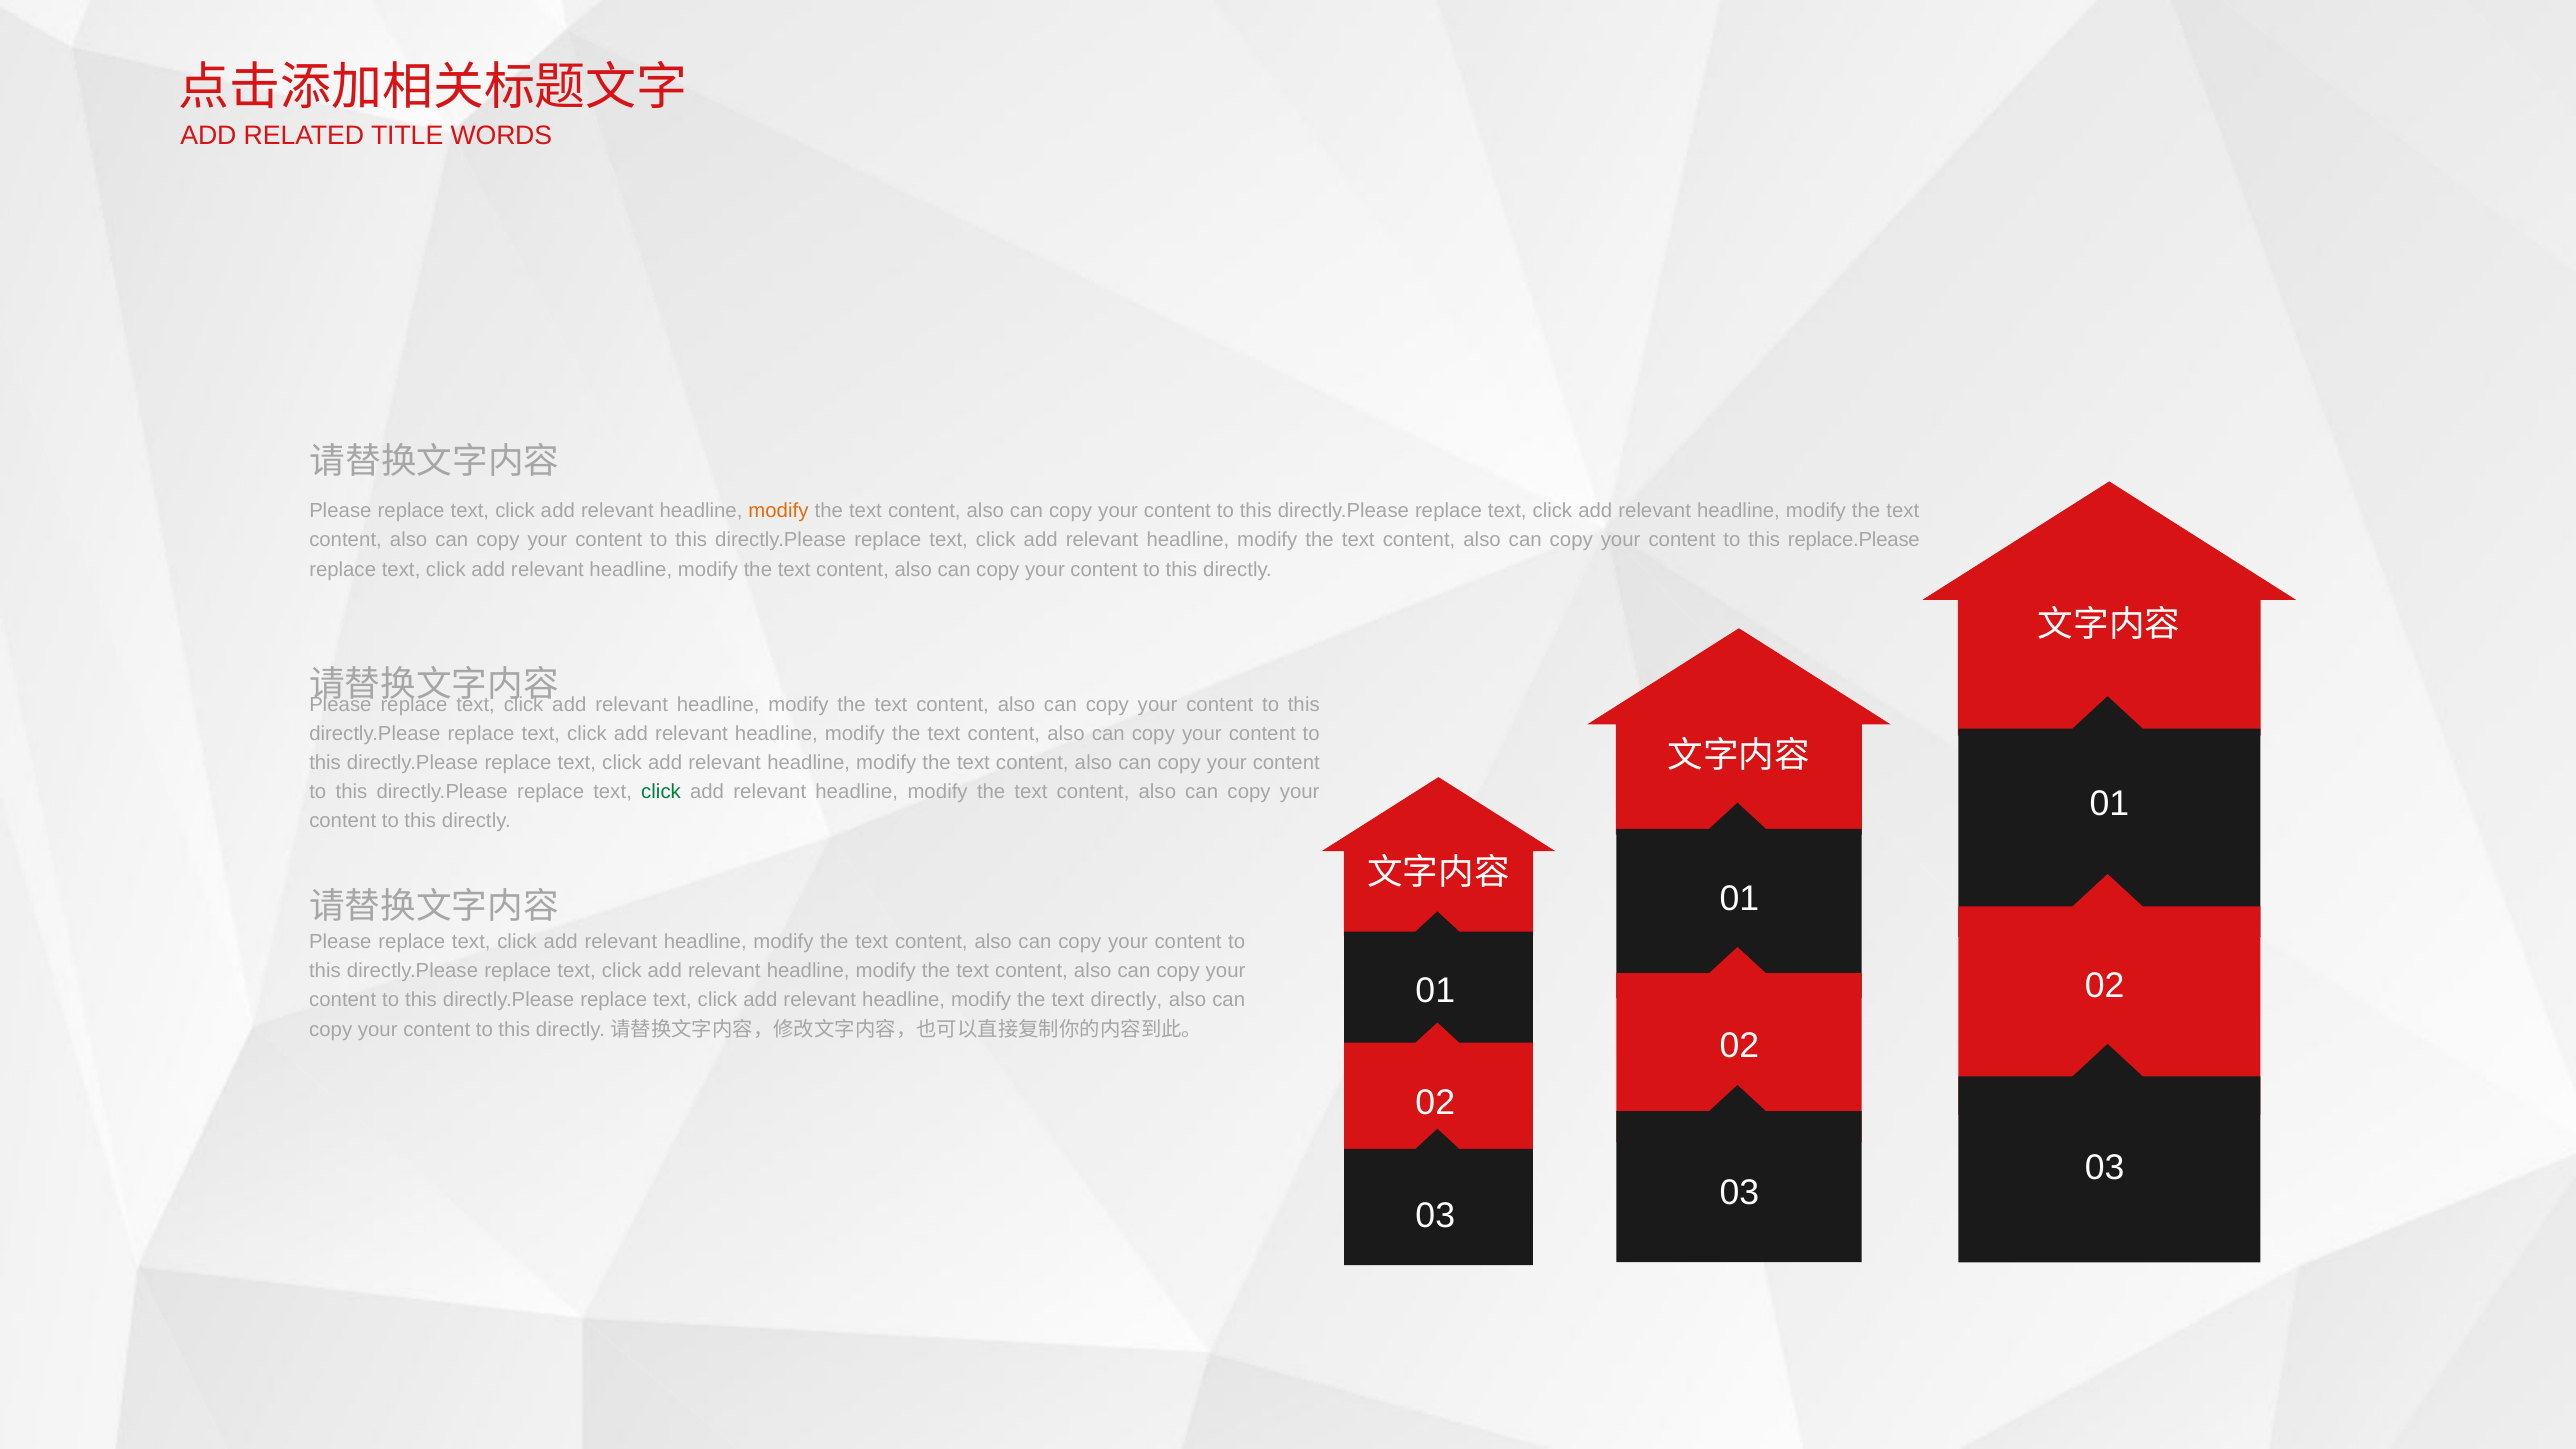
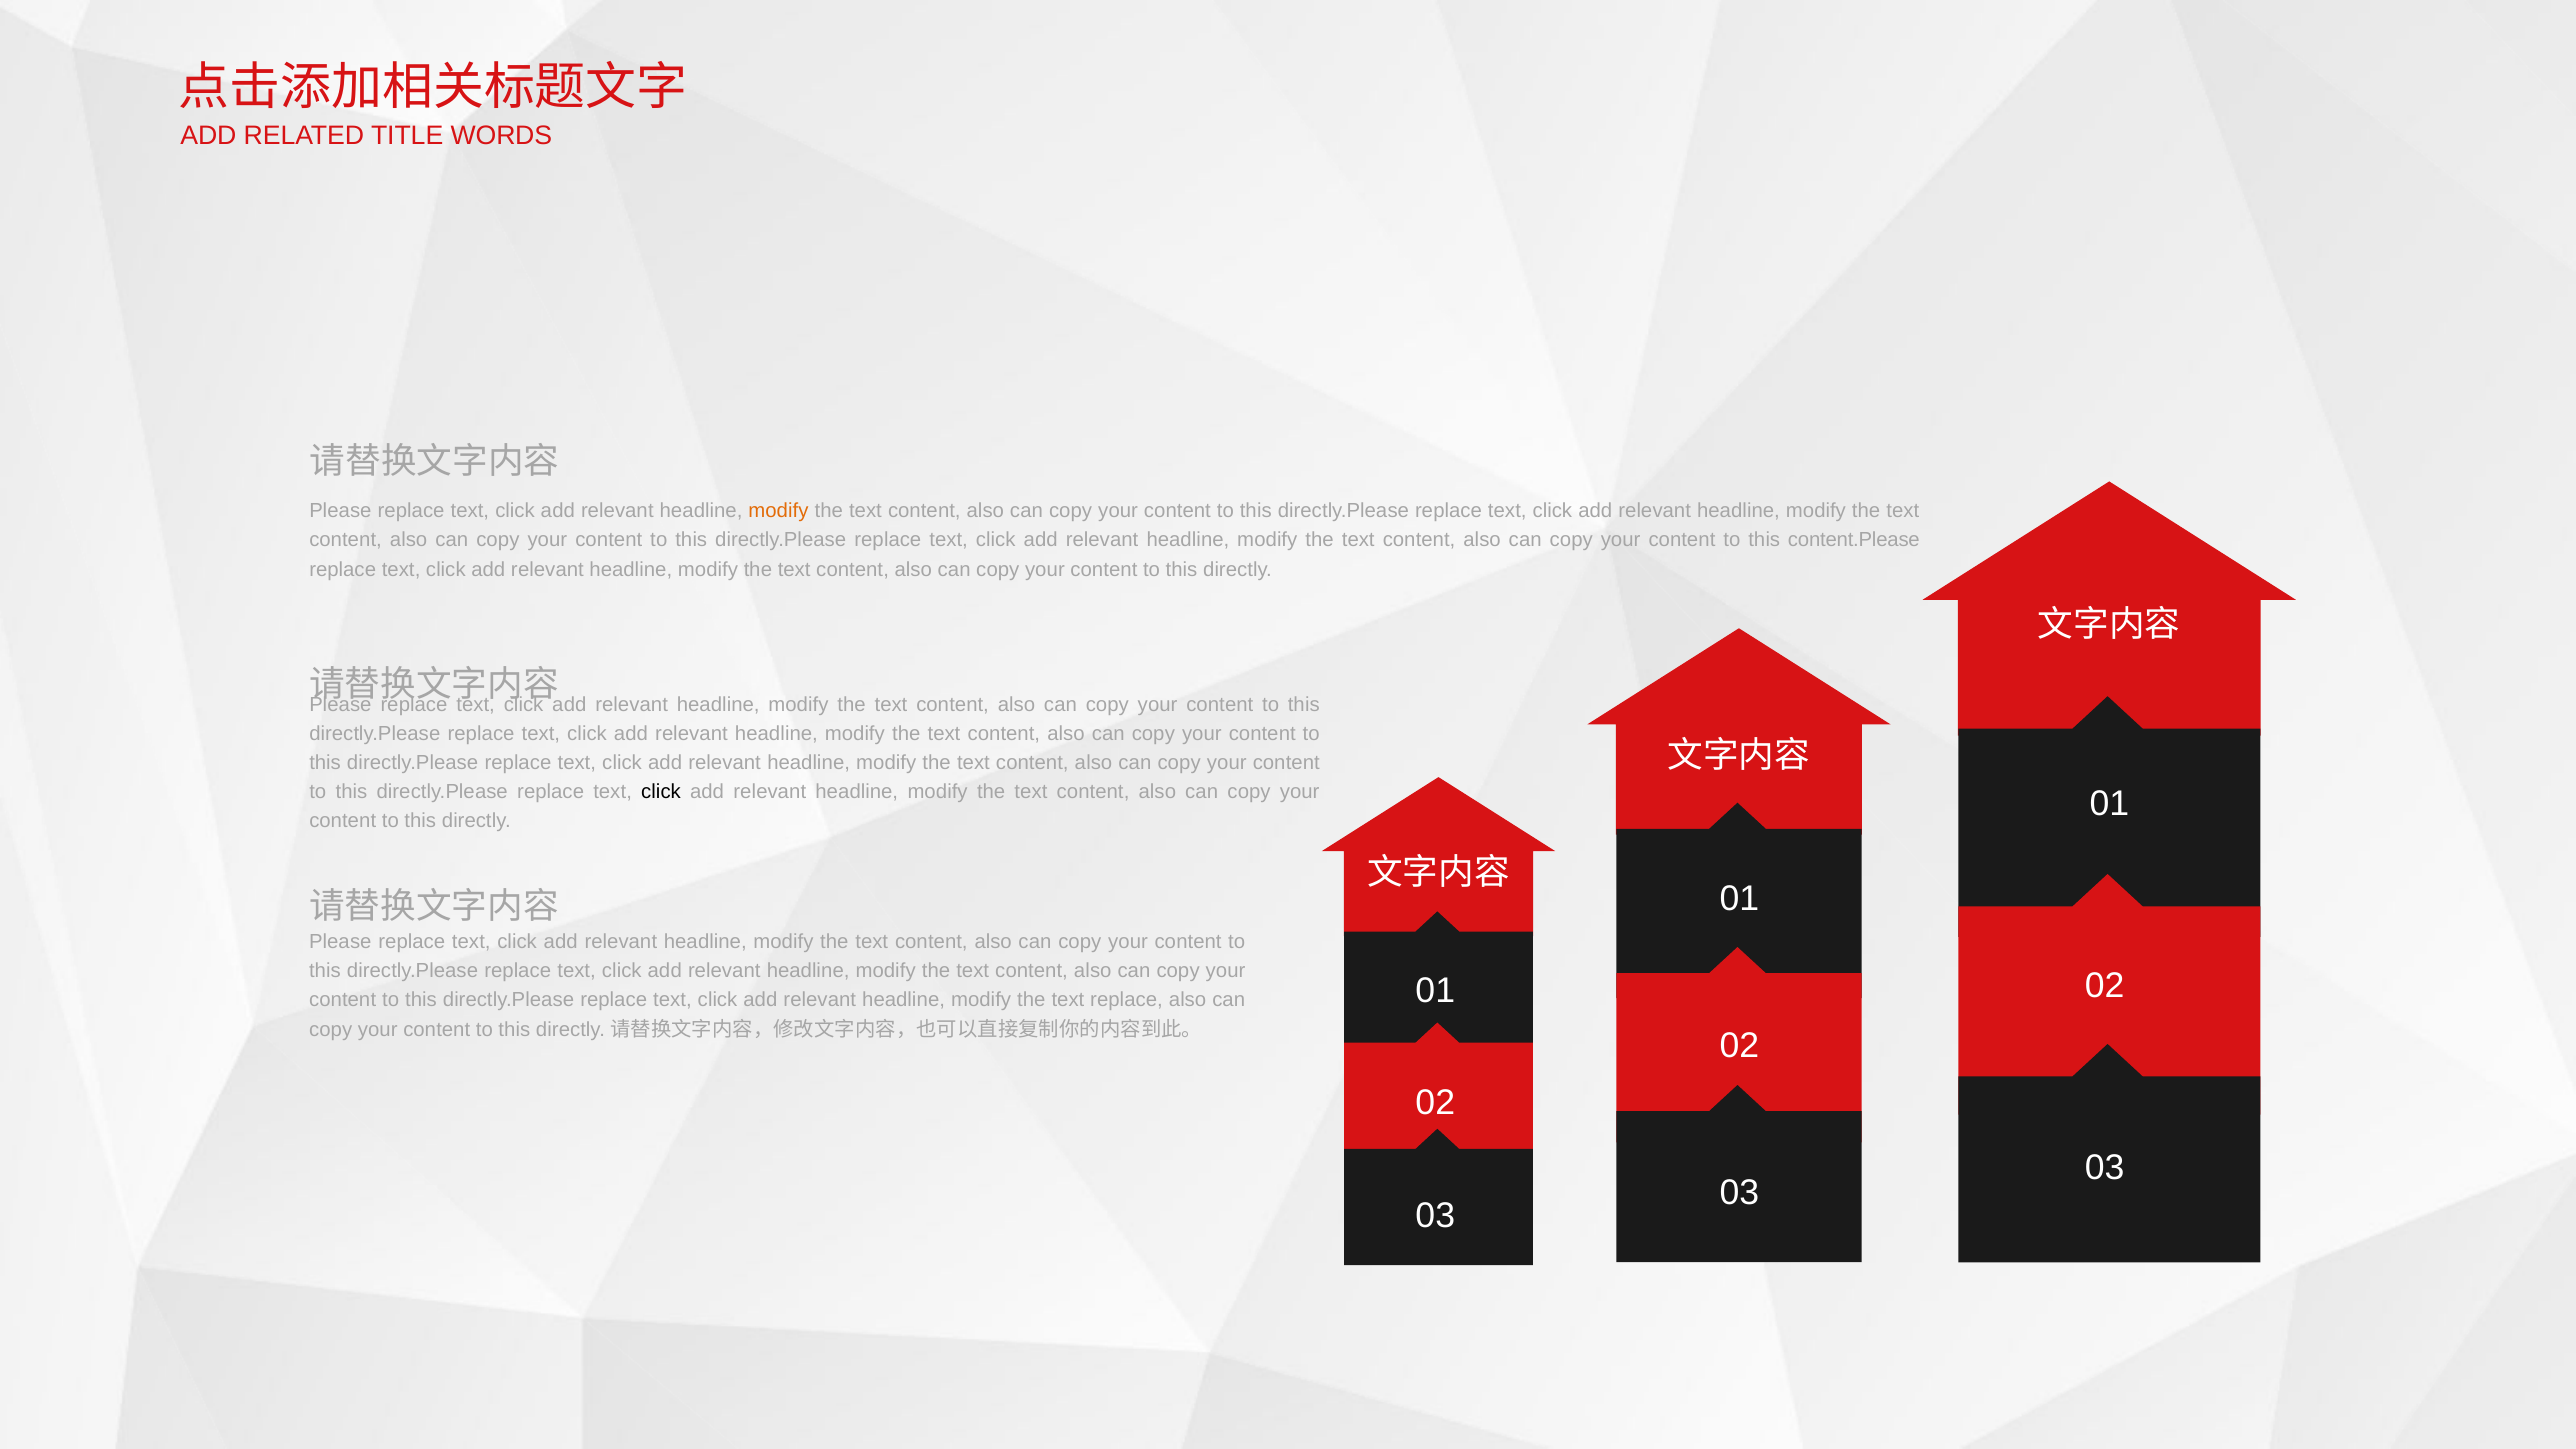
replace.Please: replace.Please -> content.Please (1854, 540)
click colour: green -> black (661, 792)
text directly: directly -> replace (1127, 1000)
